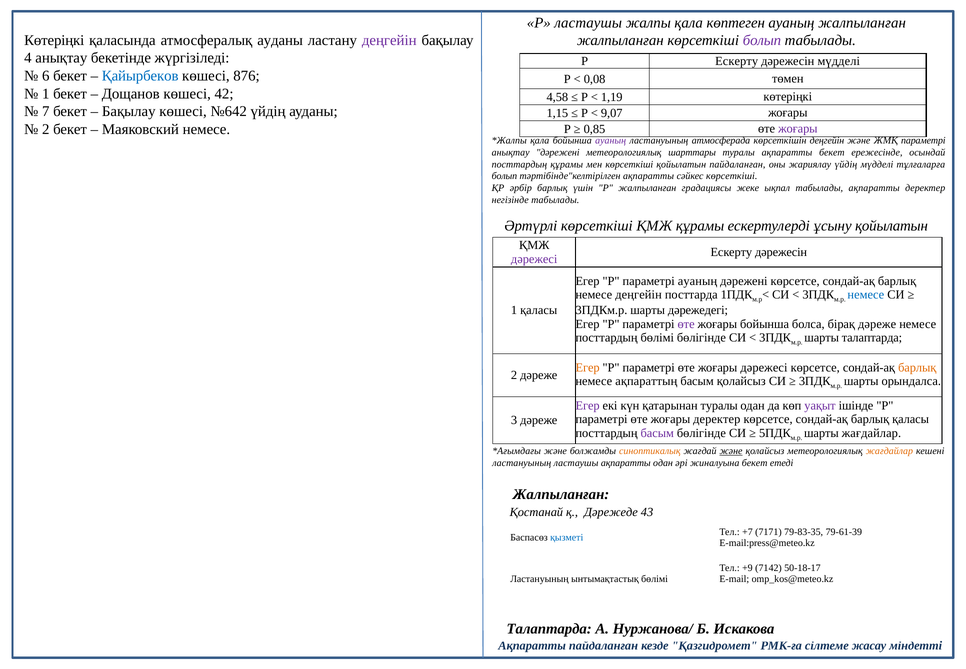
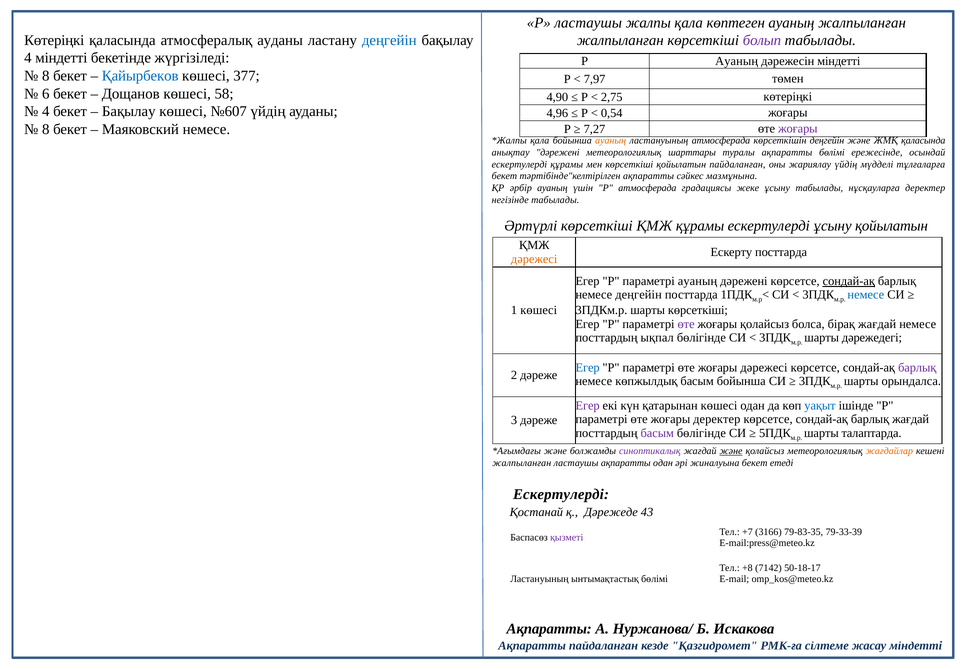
деңгейін colour: purple -> blue (389, 40)
4 анықтау: анықтау -> міндетті (61, 58)
Р Ескерту: Ескерту -> Ауаның (737, 61)
дәрежесін мүдделі: мүдделі -> міндетті (839, 61)
6: 6 -> 8 (46, 76)
876: 876 -> 377 (246, 76)
0,08: 0,08 -> 7,97 (595, 79)
1: 1 -> 6 (46, 94)
42: 42 -> 58 (224, 94)
4,58: 4,58 -> 4,90 (557, 97)
1,19: 1,19 -> 2,75 (612, 97)
7: 7 -> 4 (46, 112)
№642: №642 -> №607 (229, 112)
1,15: 1,15 -> 4,96 (557, 113)
9,07: 9,07 -> 0,54 (612, 113)
2: 2 -> 8 (46, 129)
0,85: 0,85 -> 7,27 (594, 129)
ауаның colour: purple -> orange (611, 140)
ЖМҚ параметрі: параметрі -> қаласында (923, 140)
ақпаратты бекет: бекет -> бөлімі (832, 152)
посттардың: посттардың -> ескертулерді (519, 164)
болып: болып -> бекет (504, 176)
сәйкес көрсеткіші: көрсеткіші -> мазмұнына (732, 176)
әрбір барлық: барлық -> ауаның (552, 188)
Р жалпыланған: жалпыланған -> атмосферада (647, 188)
жеке ықпал: ықпал -> ұсыну (777, 188)
табылады ақпаратты: ақпаратты -> нұсқауларға (874, 188)
дәрежесін: дәрежесін -> посттарда (781, 252)
дәрежесі colour: purple -> orange (534, 259)
сондай-ақ underline: none -> present (849, 281)
1 қаласы: қаласы -> көшесі (539, 310)
шарты дәрежедегі: дәрежедегі -> көрсеткіші (698, 310)
жоғары бойынша: бойынша -> қолайсыз (765, 324)
бірақ дәреже: дәреже -> жағдай (877, 324)
посттардың бөлімі: бөлімі -> ықпал (657, 338)
шарты талаптарда: талаптарда -> дәрежедегі (872, 338)
Егер colour: orange -> blue (588, 367)
барлық colour: orange -> purple (917, 367)
ақпараттың: ақпараттың -> көпжылдық (646, 381)
басым қолайсыз: қолайсыз -> бойынша (741, 381)
қатарынан туралы: туралы -> көшесі (719, 406)
уақыт colour: purple -> blue (820, 406)
барлық қаласы: қаласы -> жағдай (911, 419)
шарты жағдайлар: жағдайлар -> талаптарда (872, 433)
синоптикалық colour: orange -> purple (650, 451)
ластануының: ластануының -> жалпыланған (522, 463)
Жалпыланған: Жалпыланған -> Ескертулерді (561, 494)
7171: 7171 -> 3166 (768, 532)
79-61-39: 79-61-39 -> 79-33-39 (844, 532)
қызметі colour: blue -> purple (567, 537)
+9: +9 -> +8 (747, 568)
Талаптарда: Талаптарда -> Ақпаратты (549, 629)
